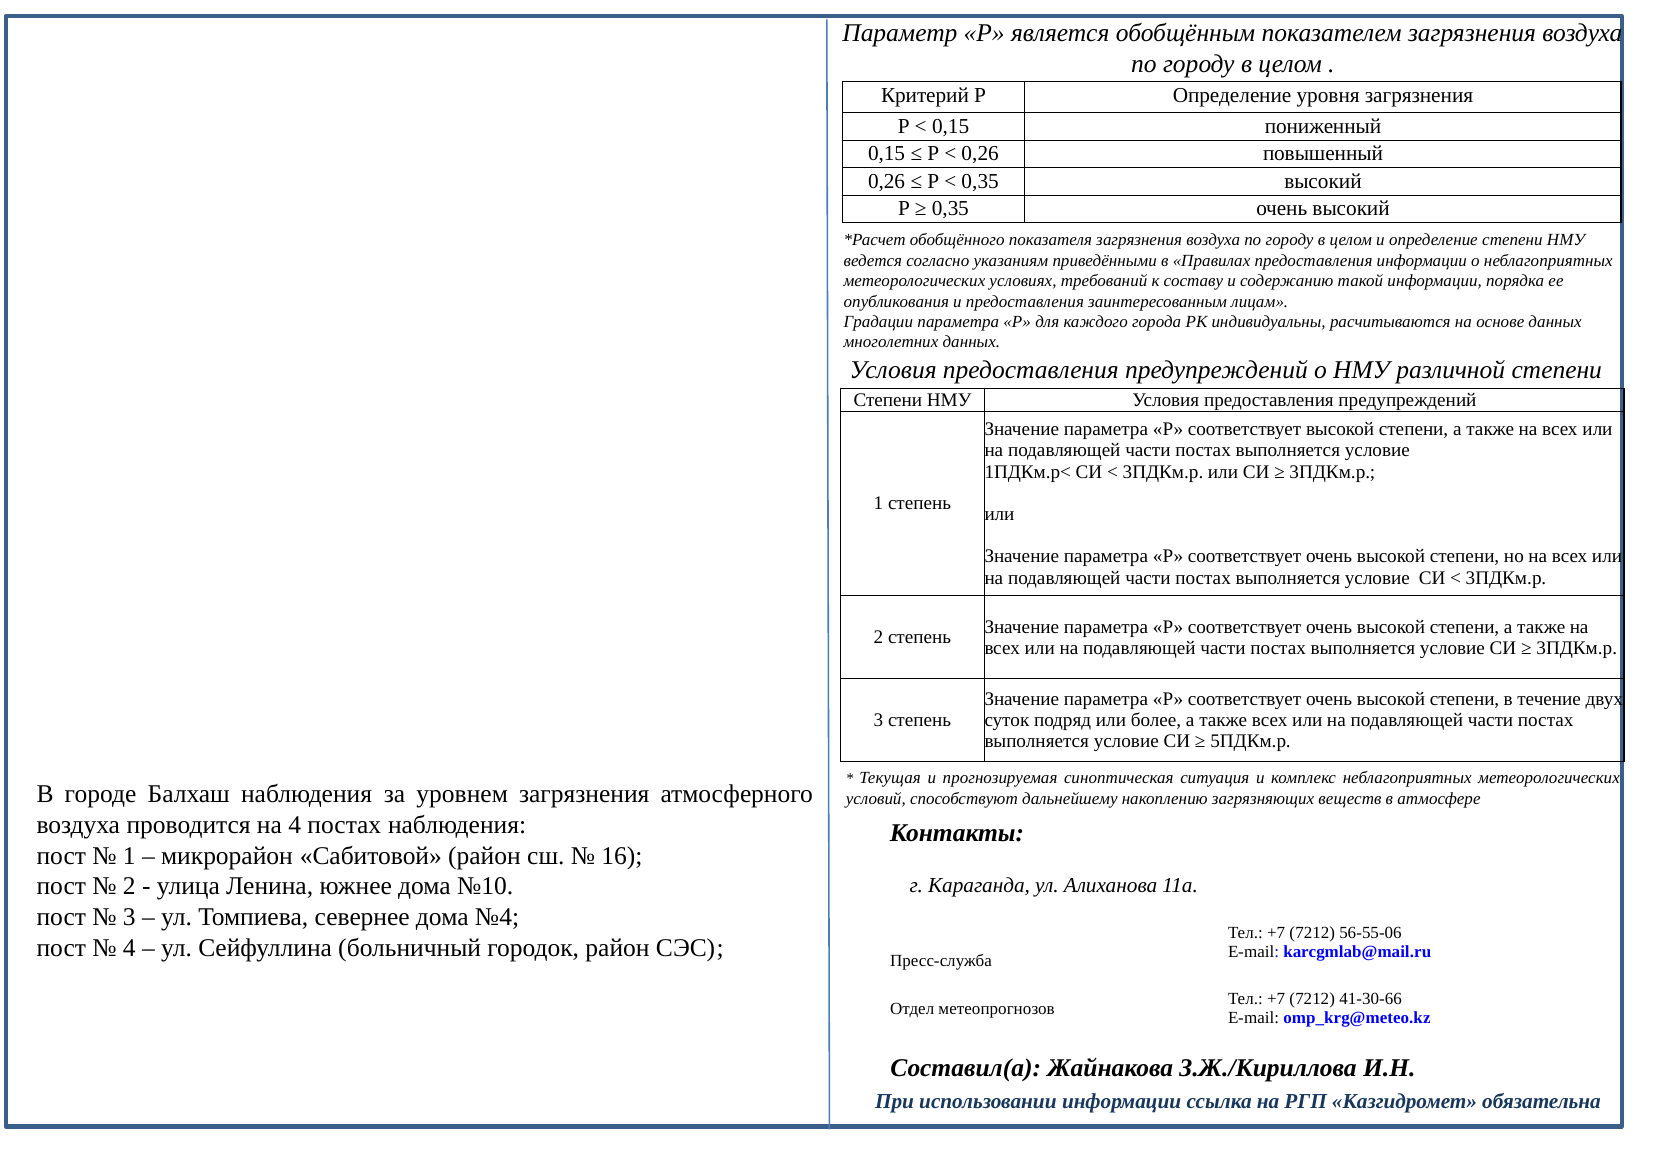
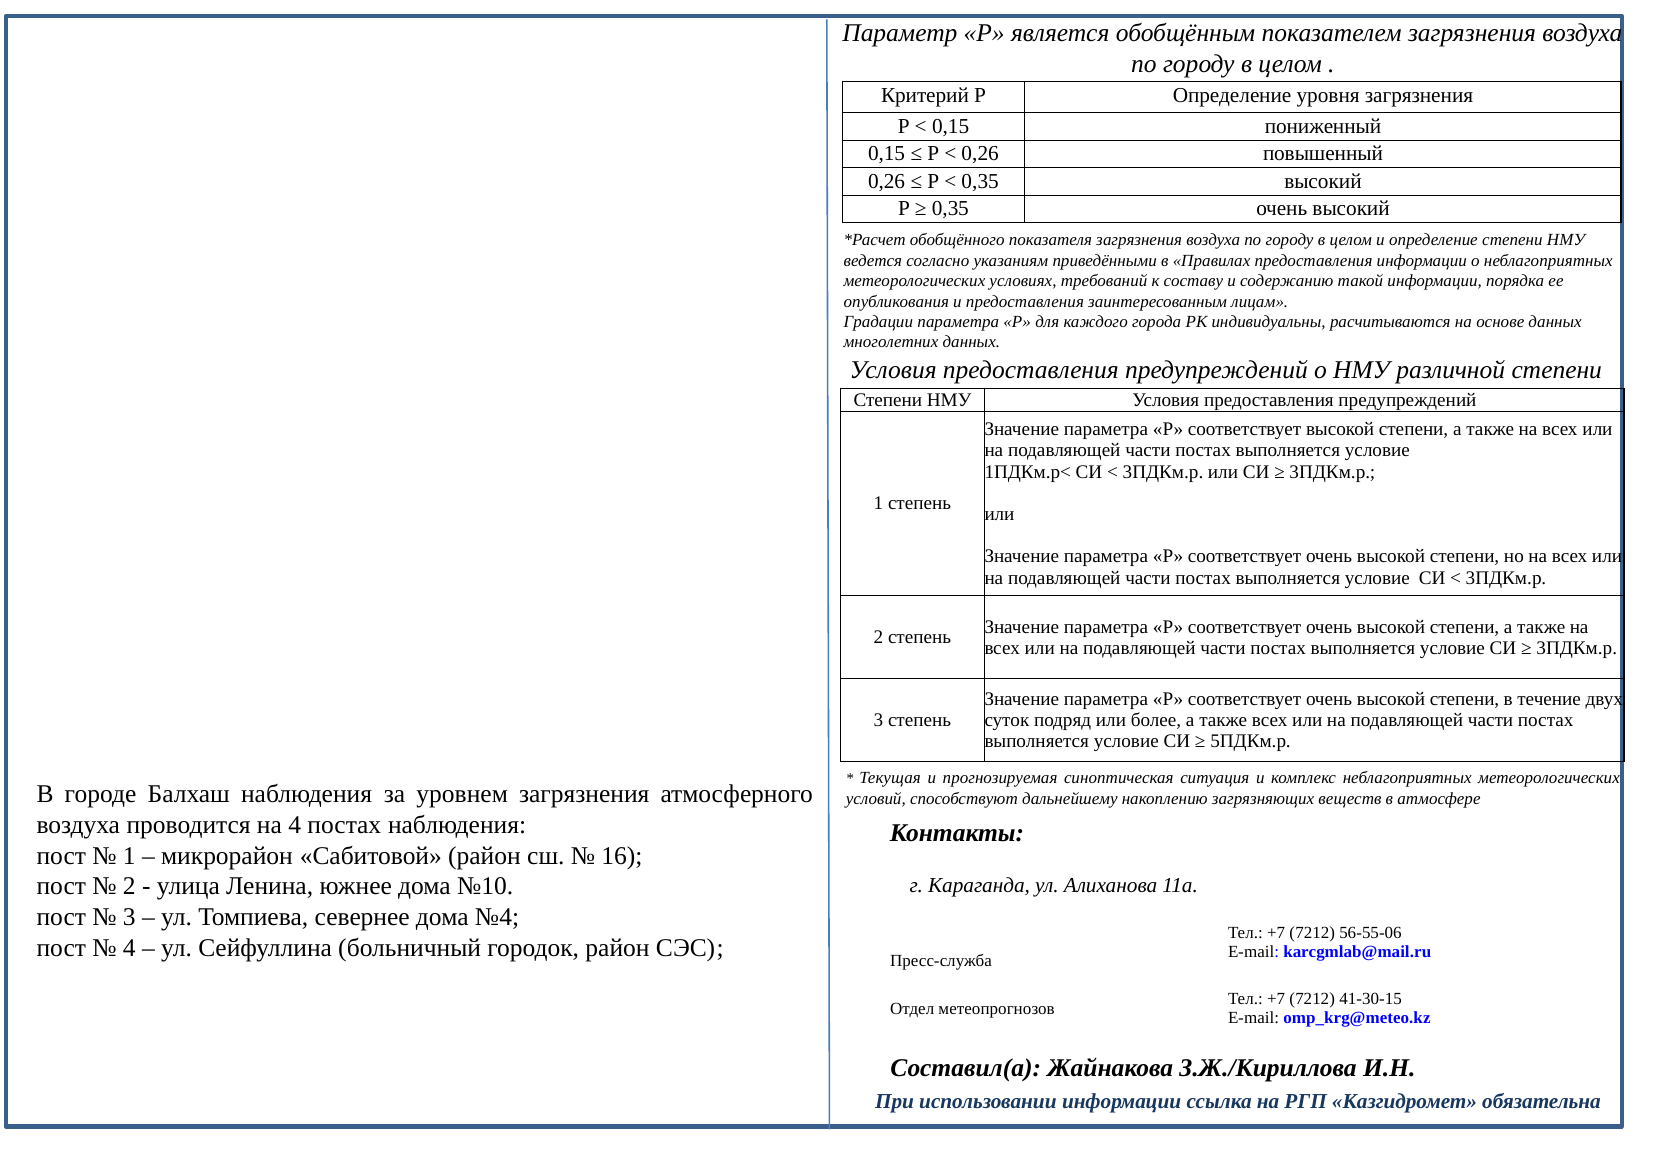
41-30-66: 41-30-66 -> 41-30-15 (1371, 999)
